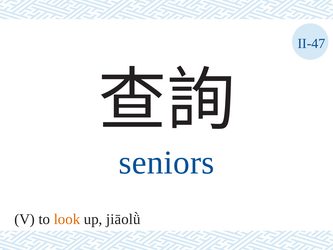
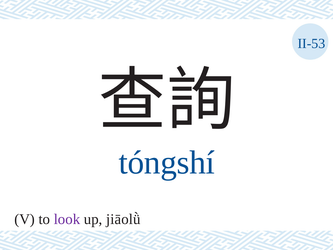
II-47: II-47 -> II-53 (311, 44)
seniors: seniors -> tóngshí (167, 163)
look colour: orange -> purple (67, 219)
